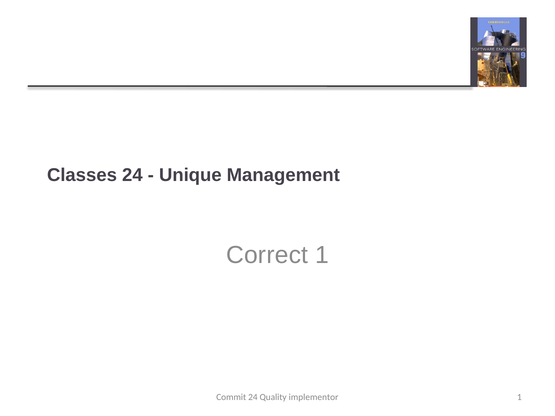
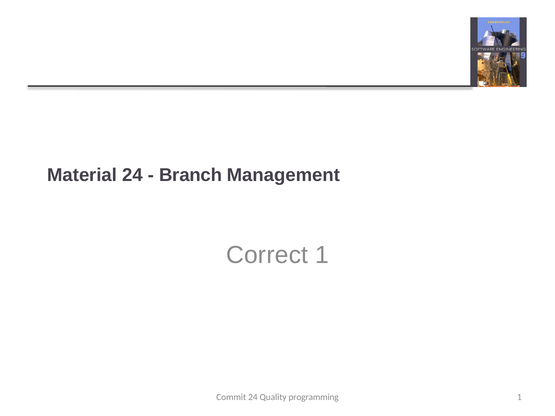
Classes: Classes -> Material (82, 175)
Unique: Unique -> Branch (191, 175)
implementor: implementor -> programming (314, 397)
